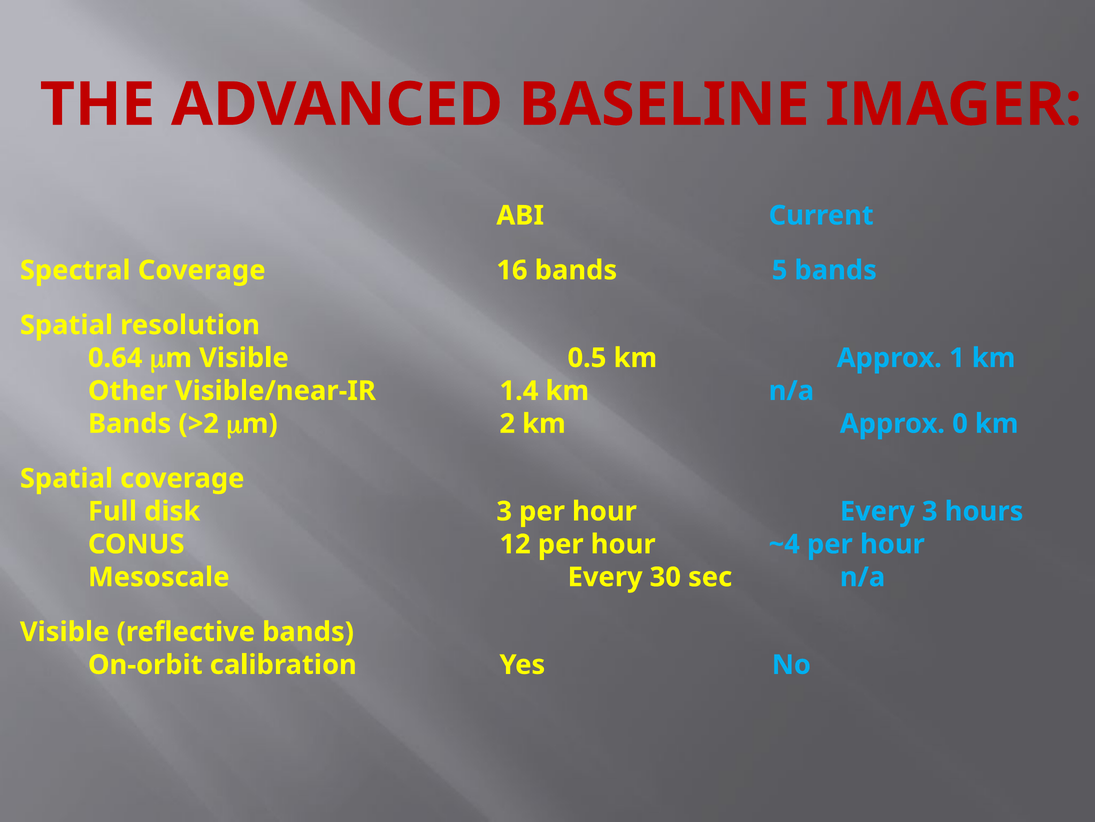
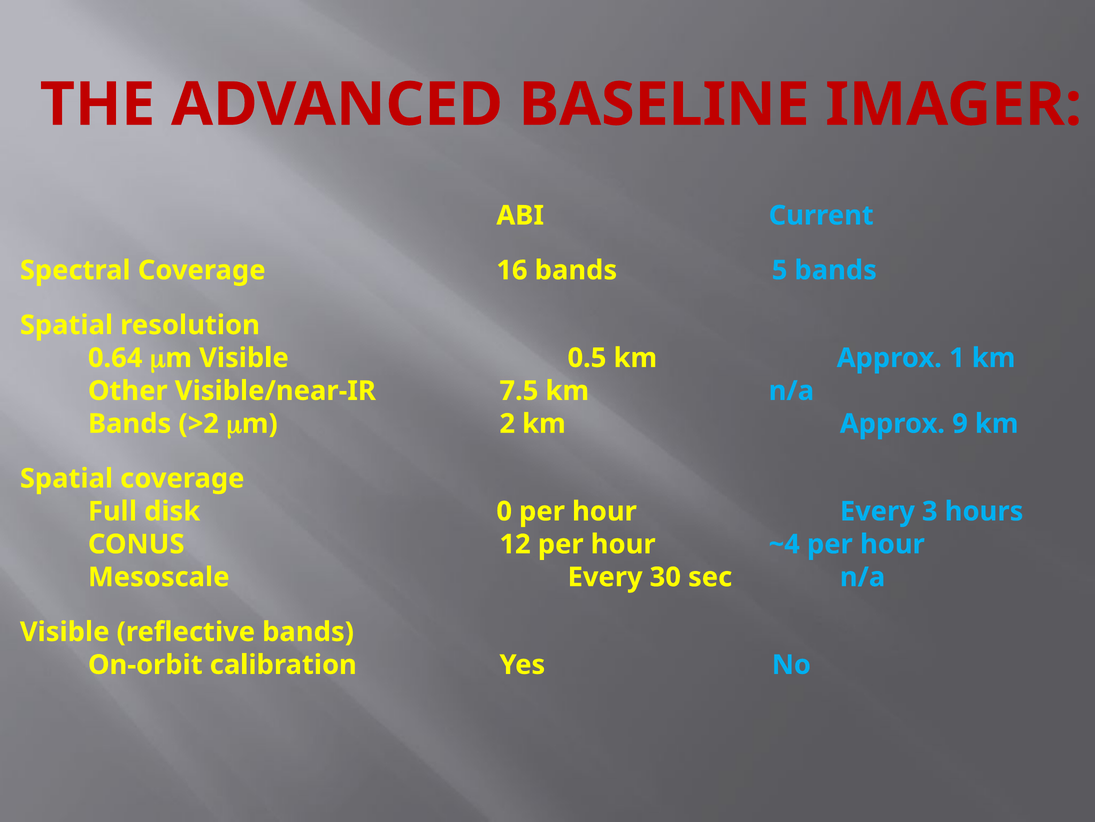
1.4: 1.4 -> 7.5 (519, 391)
0: 0 -> 9 (960, 423)
disk 3: 3 -> 0 (504, 511)
